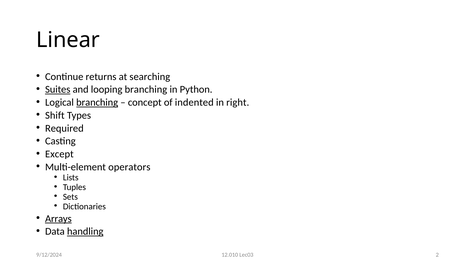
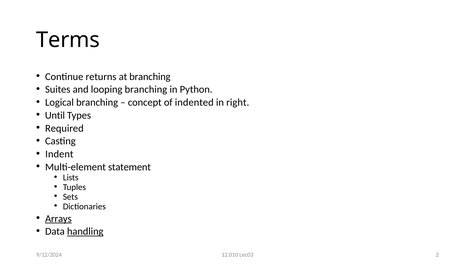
Linear: Linear -> Terms (68, 40)
at searching: searching -> branching (150, 77)
Suites underline: present -> none (58, 90)
branching underline: present -> none (97, 103)
Shift: Shift -> Until (55, 115)
Except: Except -> Indent (59, 154)
operators: operators -> statement (129, 167)
